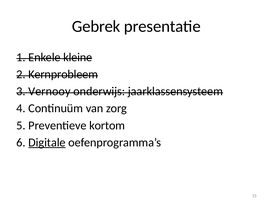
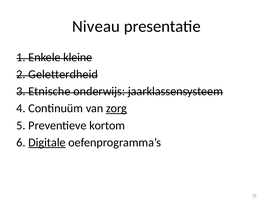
Gebrek: Gebrek -> Niveau (96, 26)
Kernprobleem: Kernprobleem -> Geletterdheid (63, 74)
Vernooy: Vernooy -> Etnische (49, 91)
zorg underline: none -> present (116, 108)
